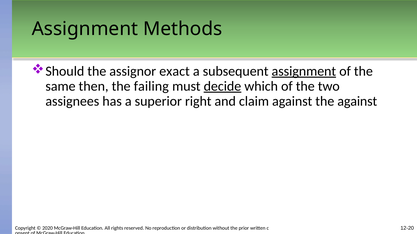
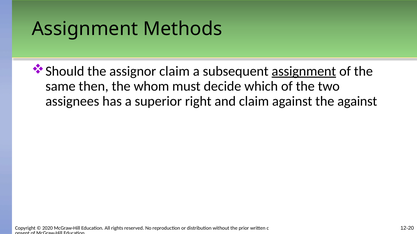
assignor exact: exact -> claim (175, 71)
failing: failing -> whom (151, 86)
decide underline: present -> none (222, 86)
